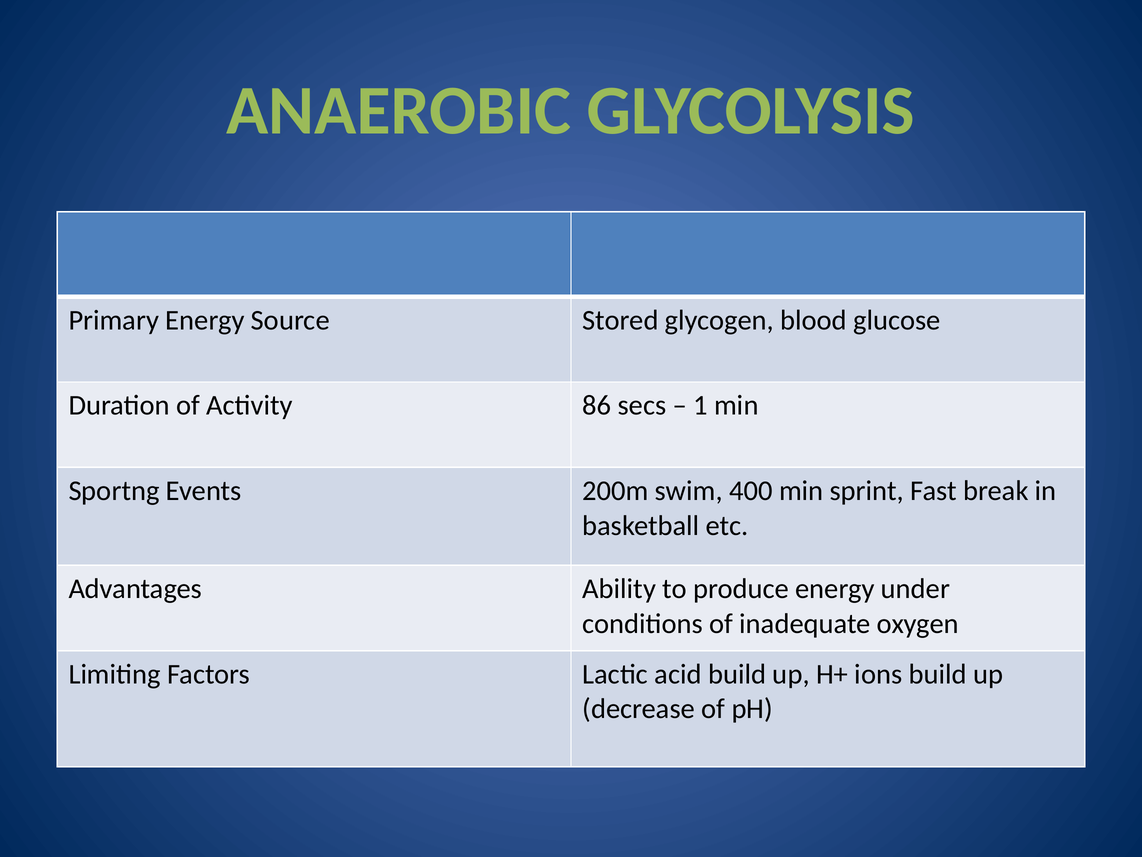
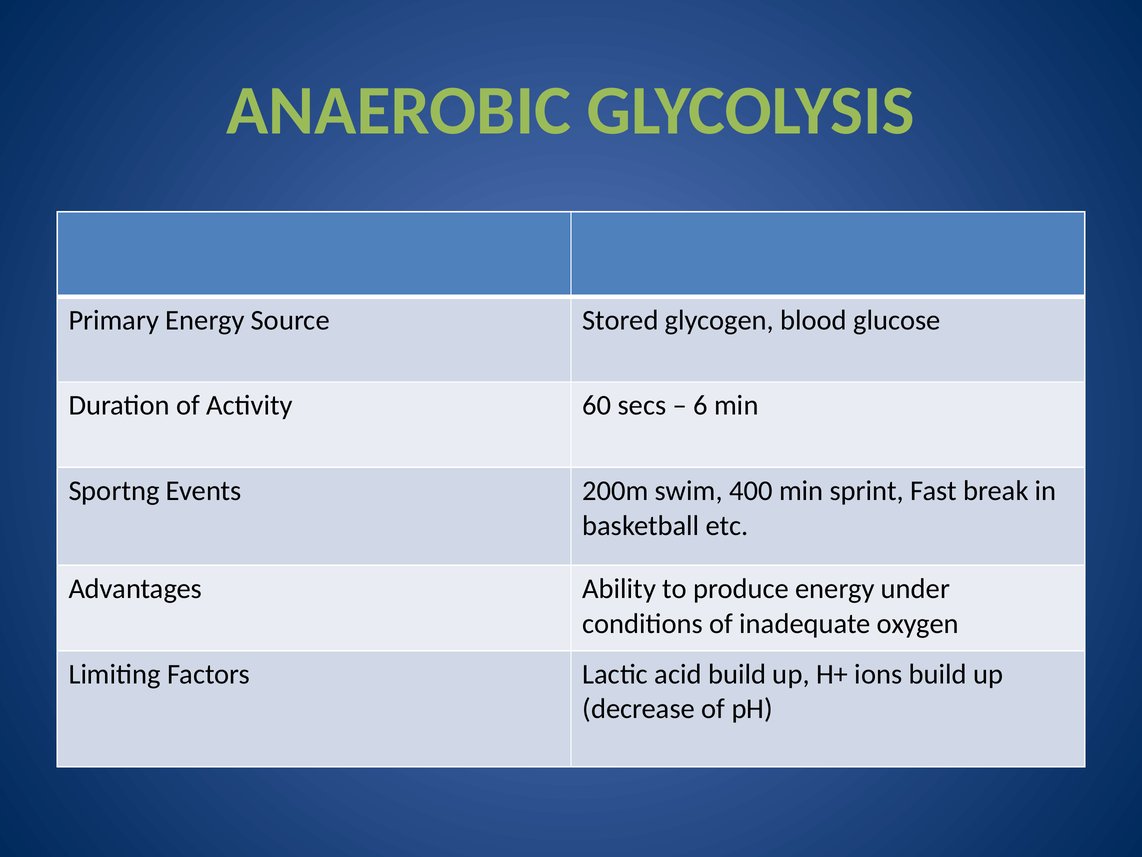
86: 86 -> 60 (597, 405)
1: 1 -> 6 (700, 405)
